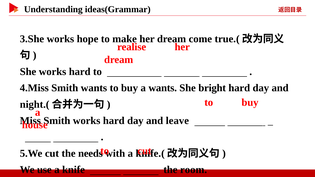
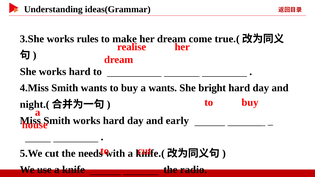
hope: hope -> rules (88, 39)
leave: leave -> early (177, 121)
room: room -> radio (194, 170)
